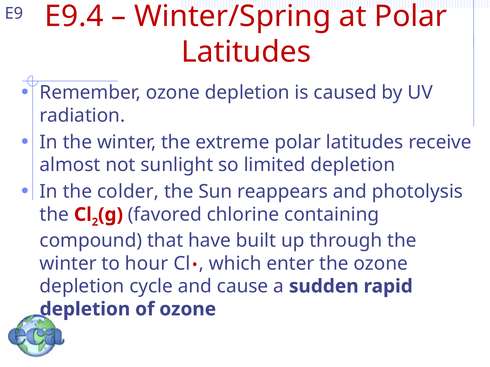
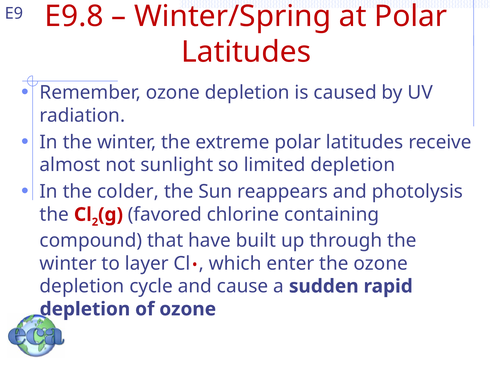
E9.4: E9.4 -> E9.8 (74, 16)
hour: hour -> layer (147, 264)
